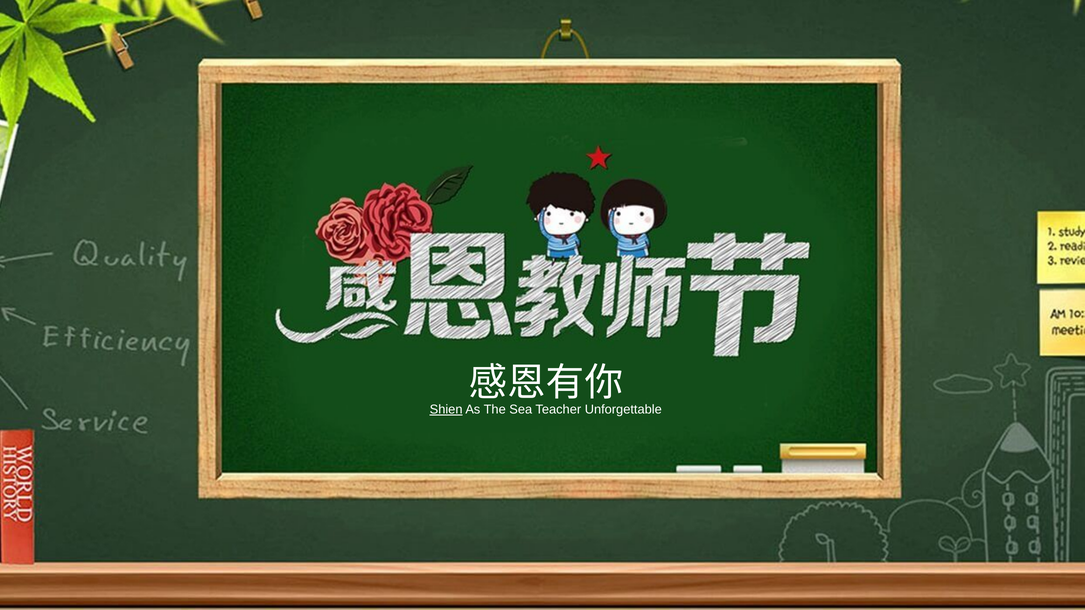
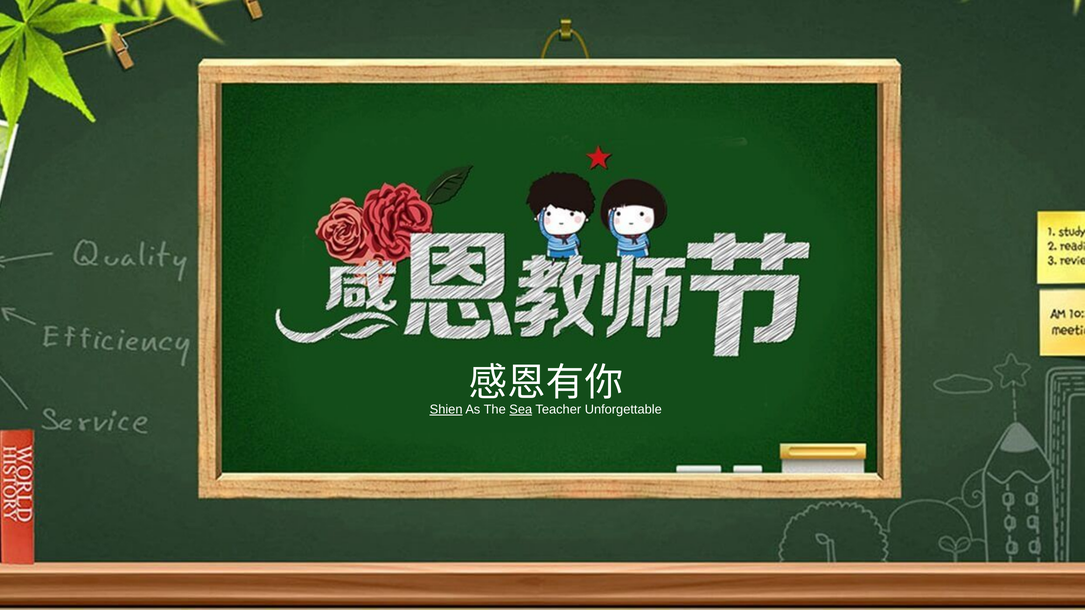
Sea underline: none -> present (521, 410)
